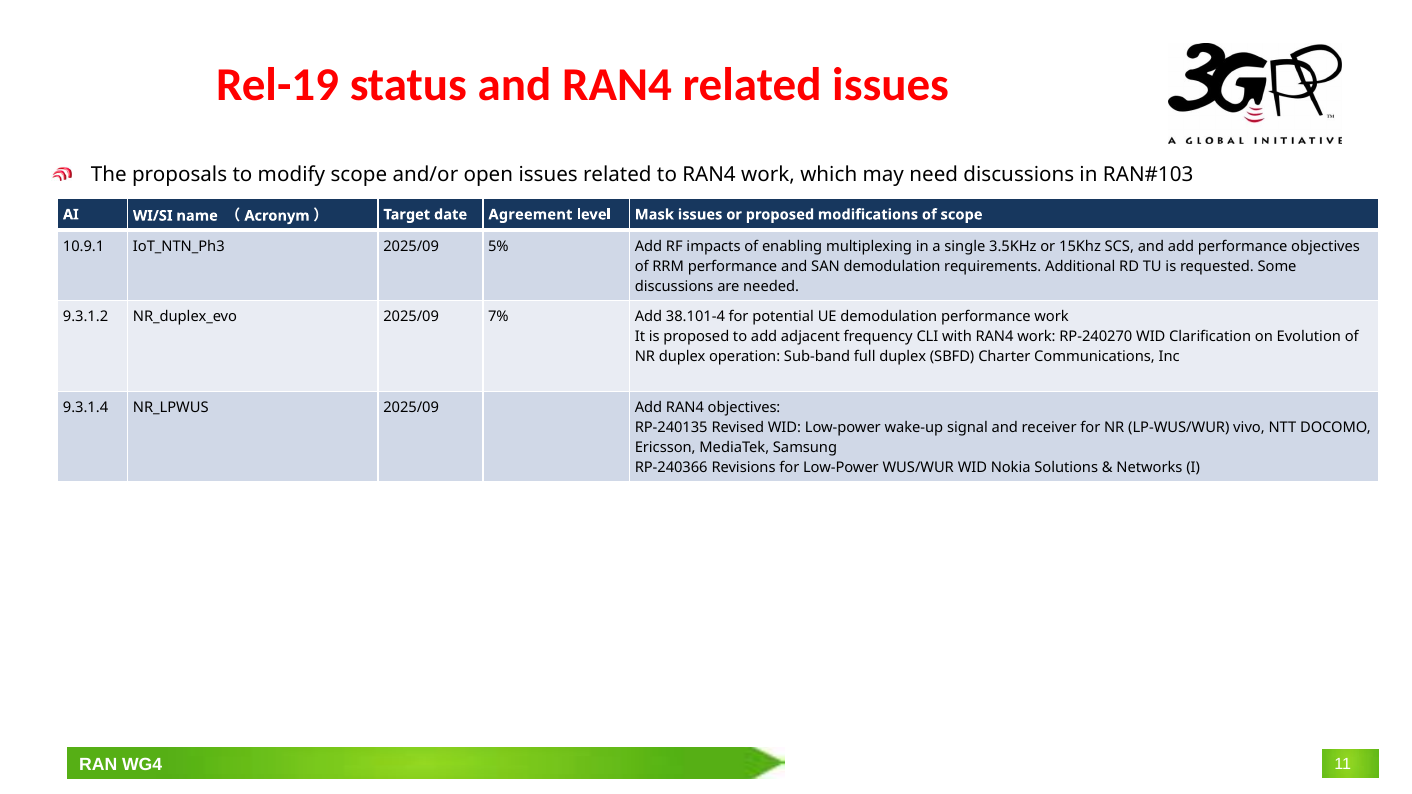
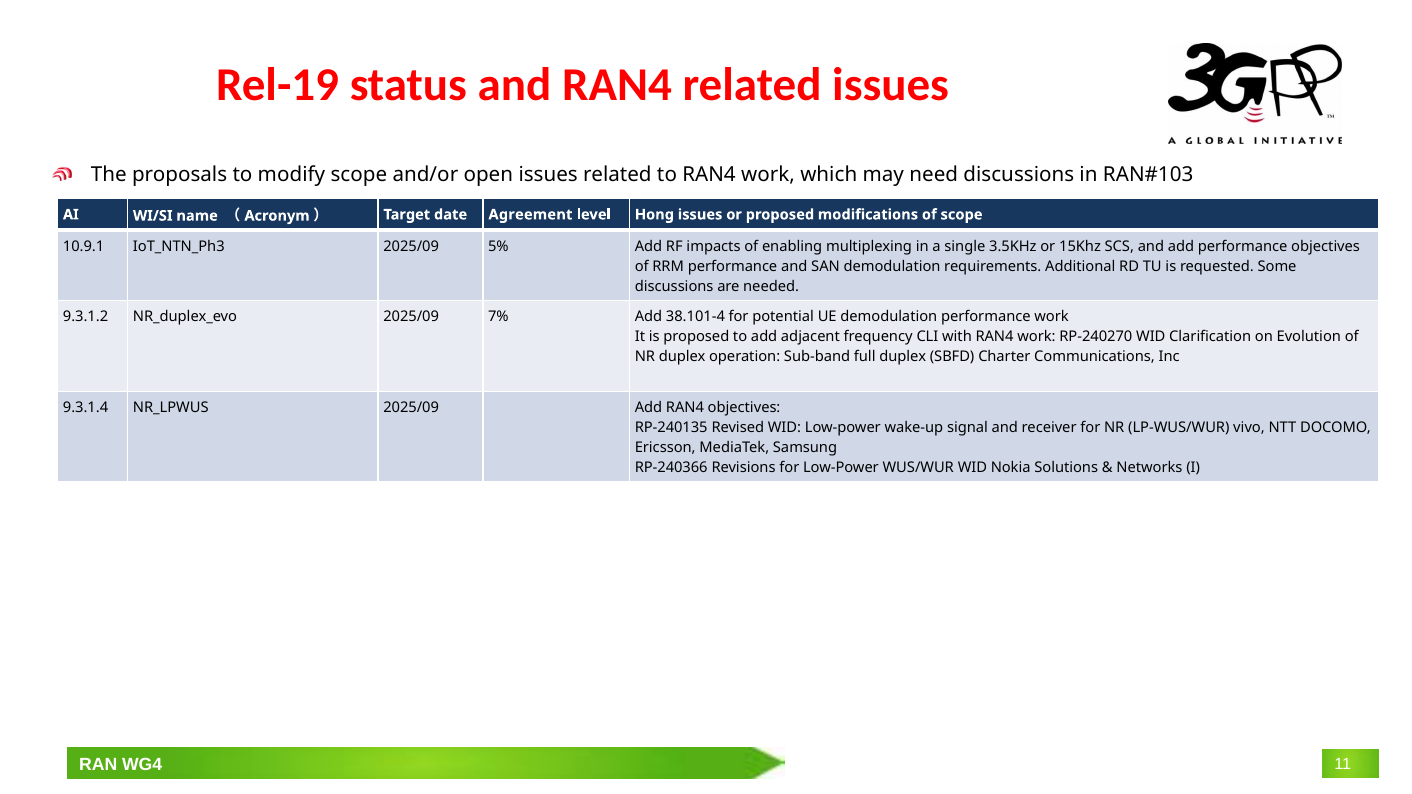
Mask: Mask -> Hong (654, 215)
